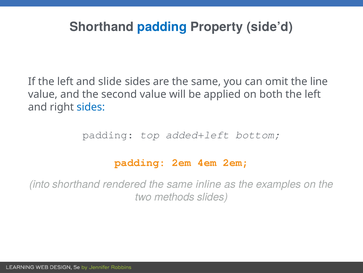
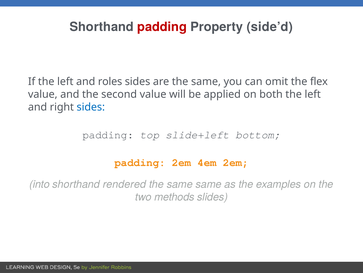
padding colour: blue -> red (162, 27)
slide: slide -> roles (110, 81)
line: line -> flex (319, 81)
added+left: added+left -> slide+left (197, 135)
same inline: inline -> same (209, 184)
